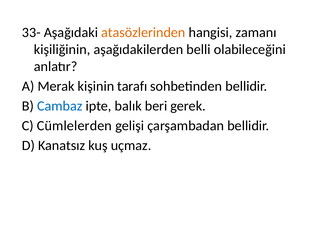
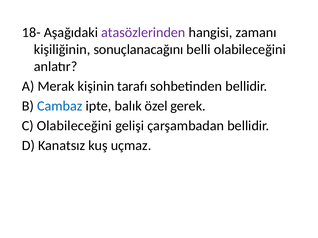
33-: 33- -> 18- (31, 33)
atasözlerinden colour: orange -> purple (143, 33)
aşağıdakilerden: aşağıdakilerden -> sonuçlanacağını (138, 50)
beri: beri -> özel (156, 106)
C Cümlelerden: Cümlelerden -> Olabileceğini (74, 126)
